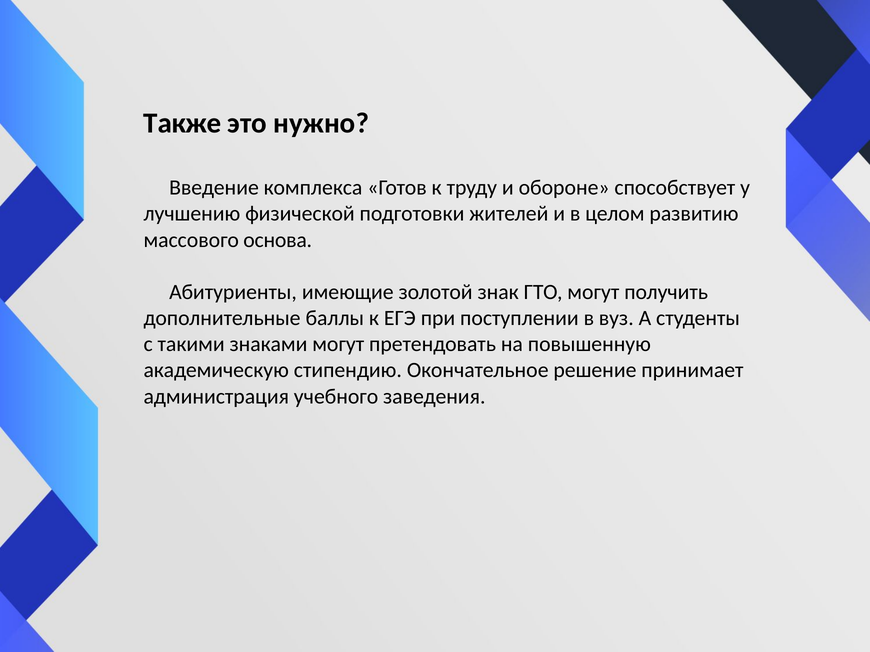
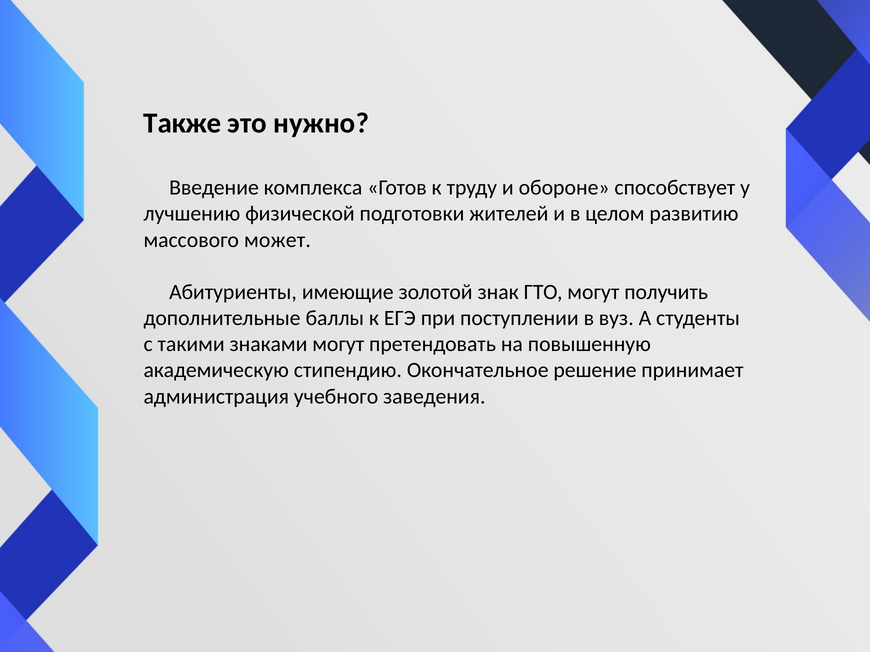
основа: основа -> может (278, 240)
